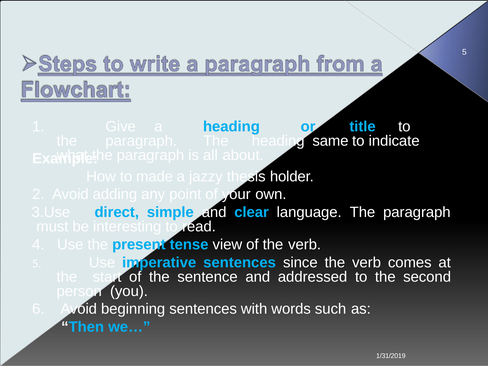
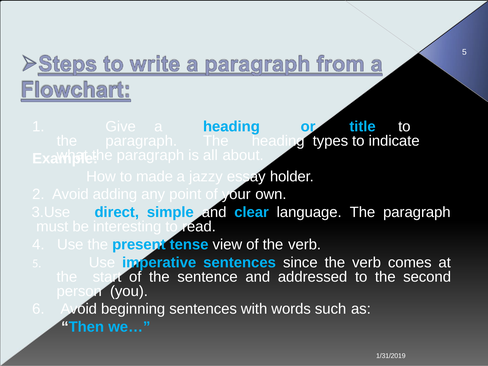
same: same -> types (330, 141)
thesis: thesis -> essay (246, 176)
